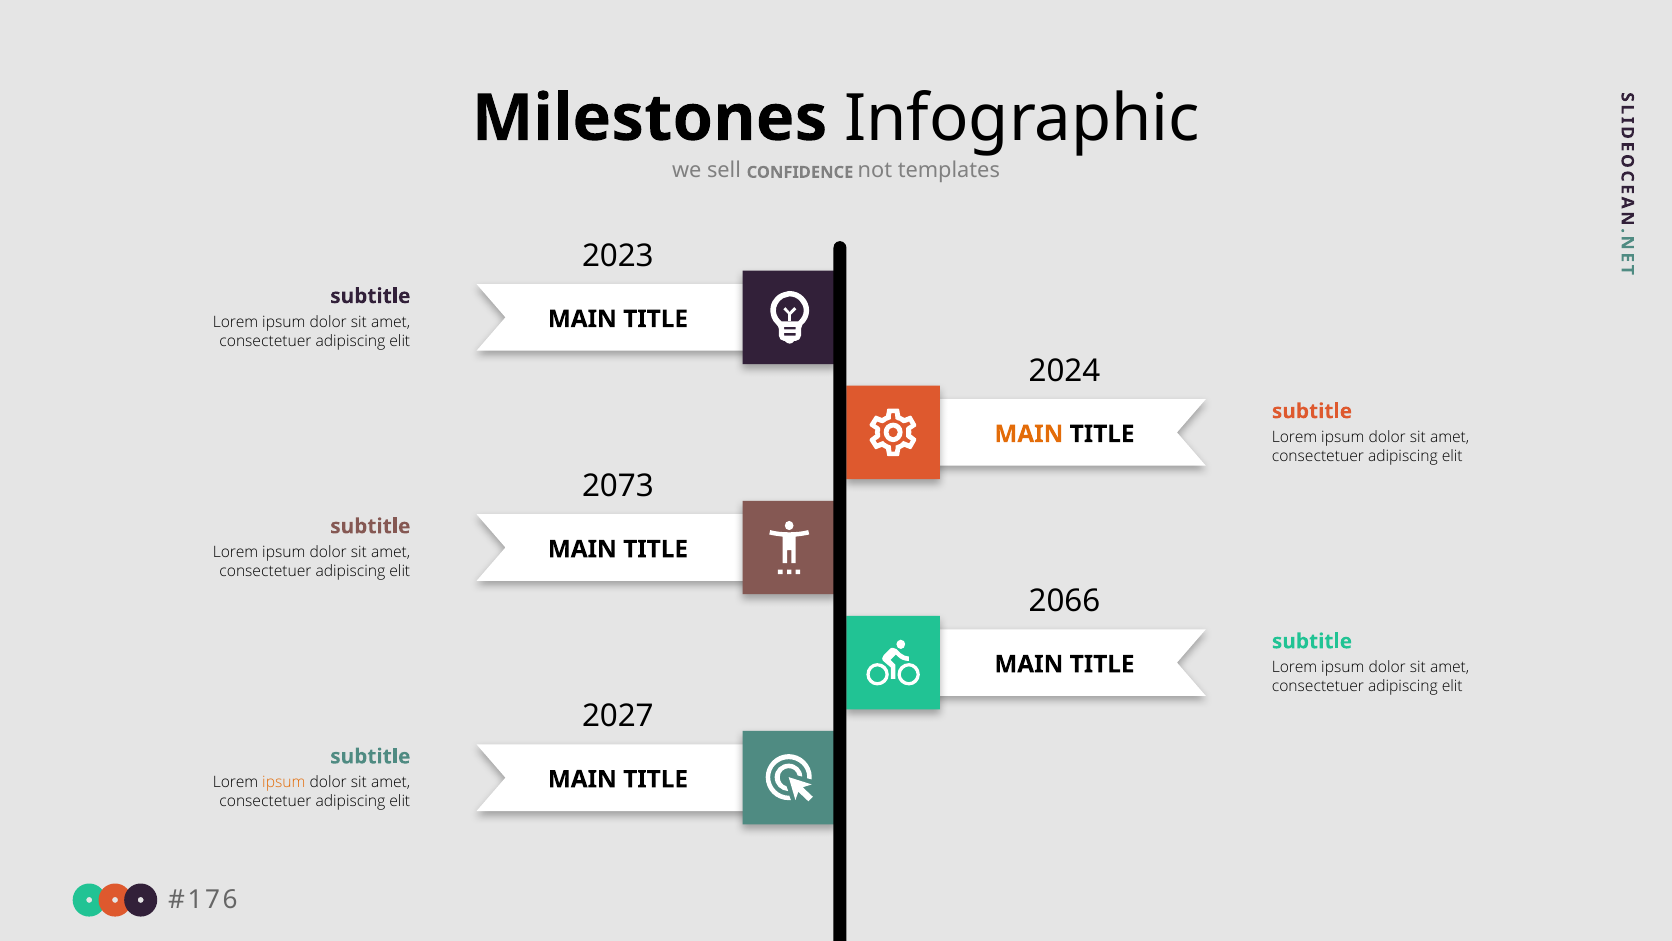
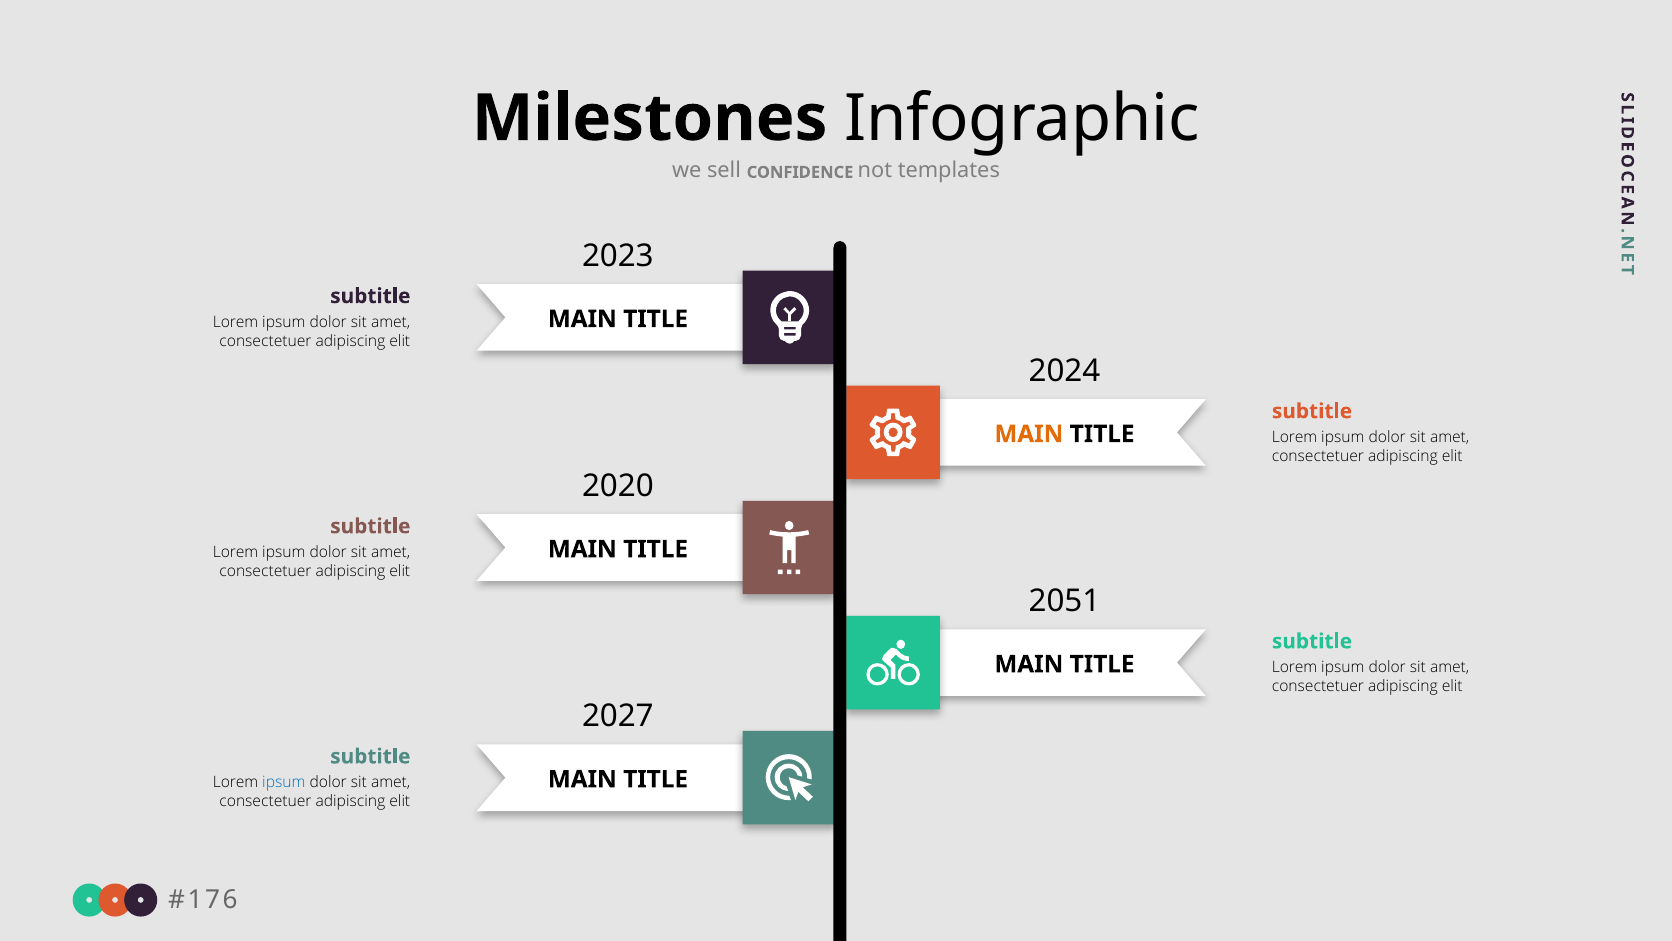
2073: 2073 -> 2020 (618, 486)
2066: 2066 -> 2051 (1064, 601)
ipsum colour: orange -> blue (284, 782)
